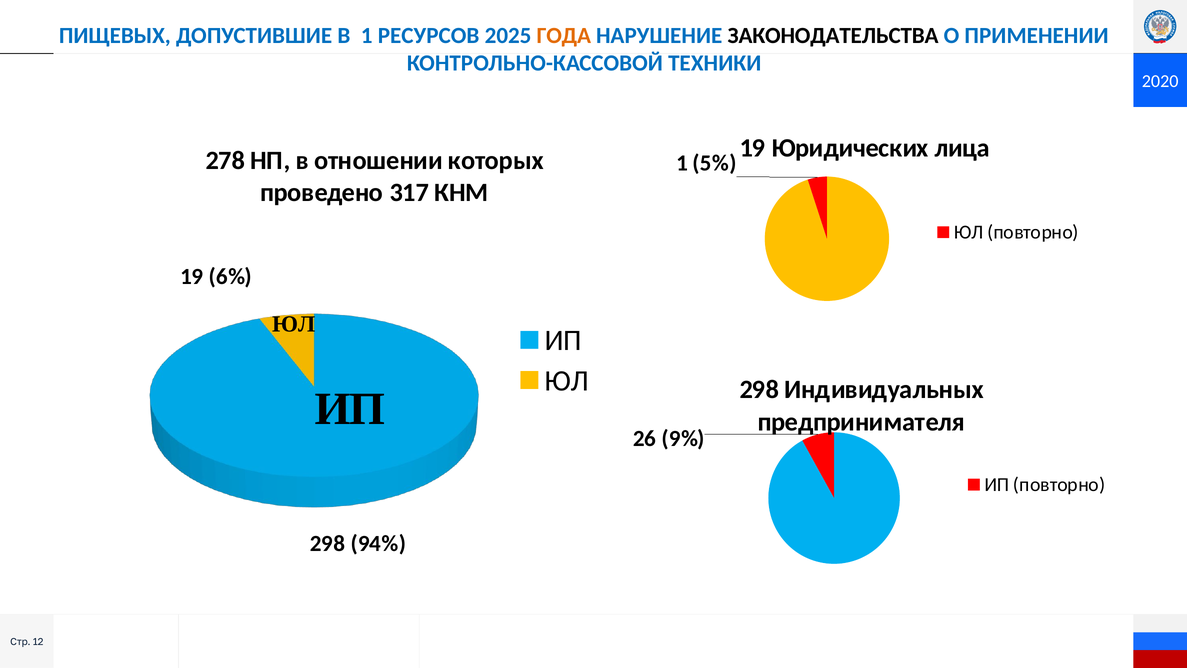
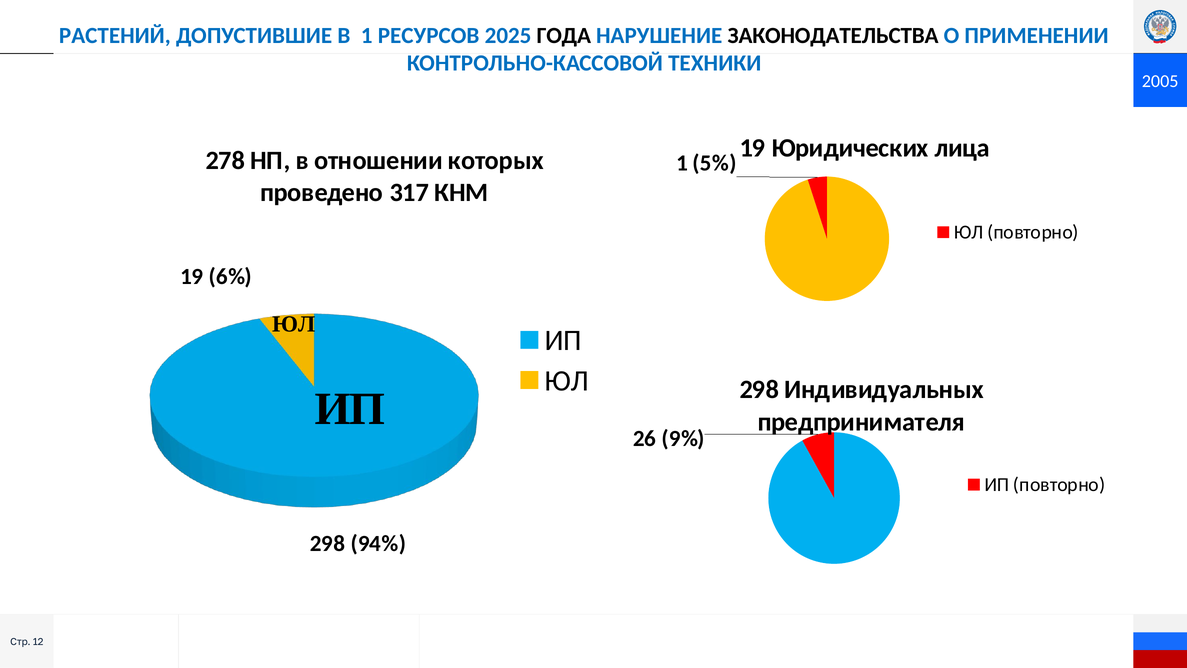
ПИЩЕВЫХ: ПИЩЕВЫХ -> РАСТЕНИЙ (115, 36)
ГОДА colour: orange -> black (564, 36)
2020: 2020 -> 2005 (1160, 81)
